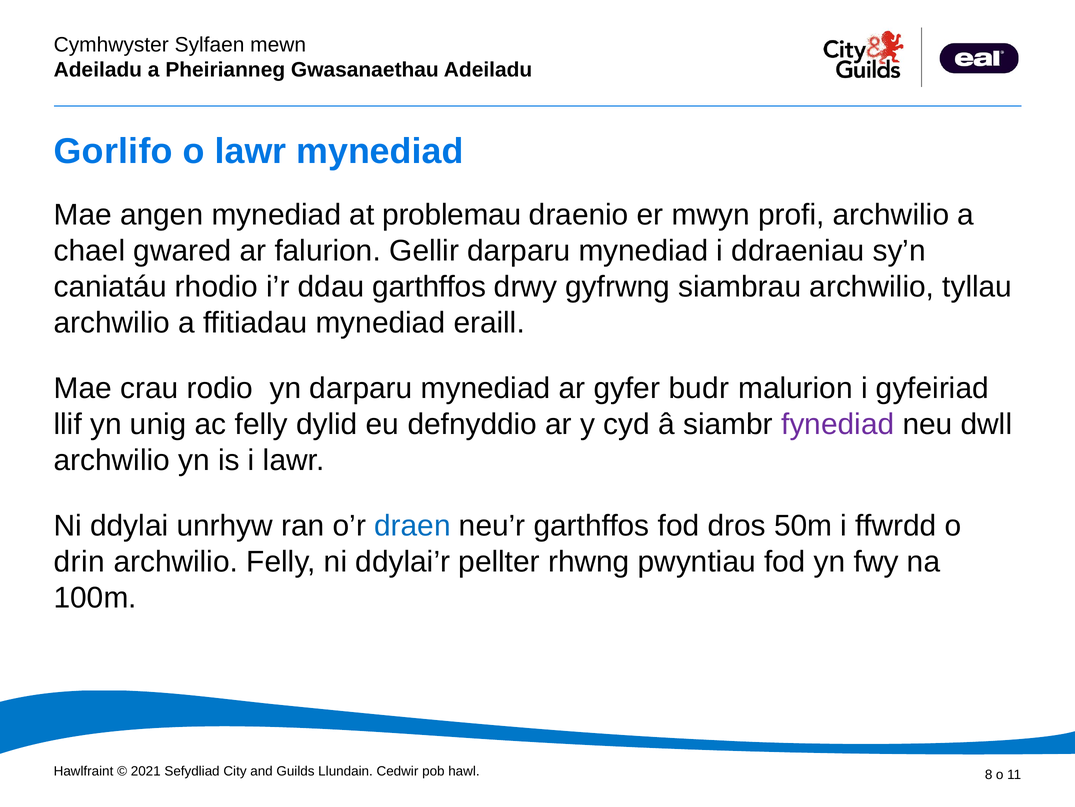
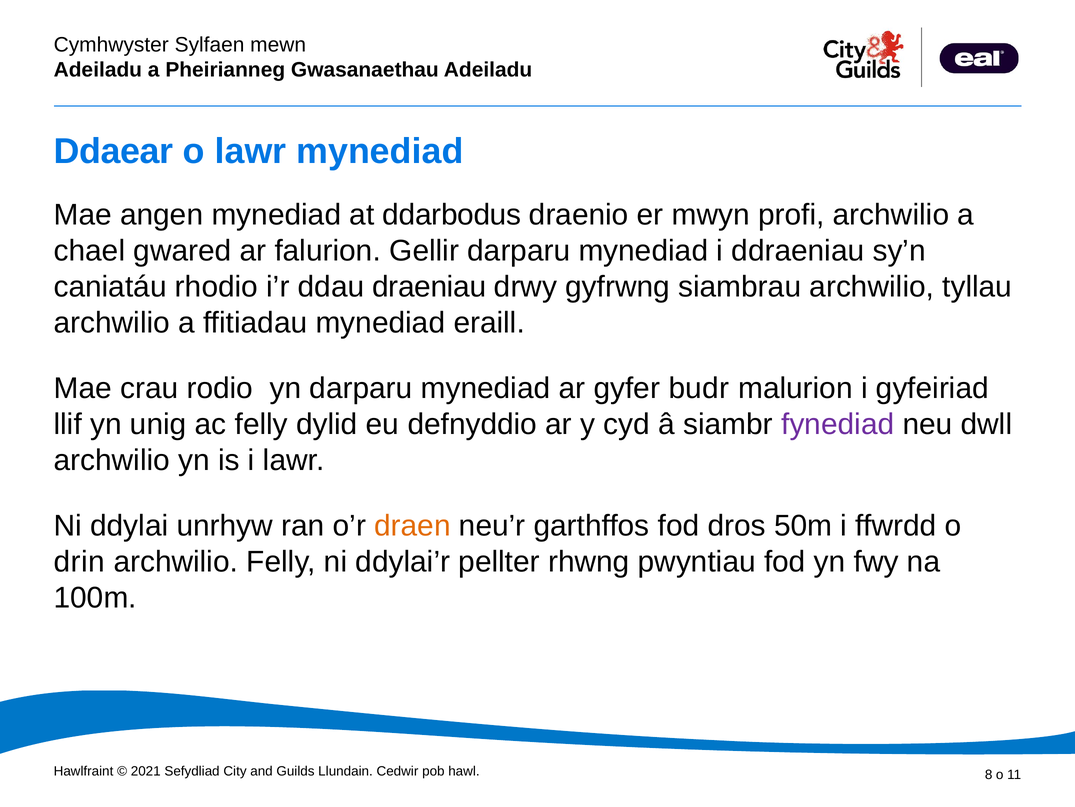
Gorlifo: Gorlifo -> Ddaear (114, 151)
problemau: problemau -> ddarbodus (452, 215)
ddau garthffos: garthffos -> draeniau (429, 287)
draen colour: blue -> orange (412, 526)
